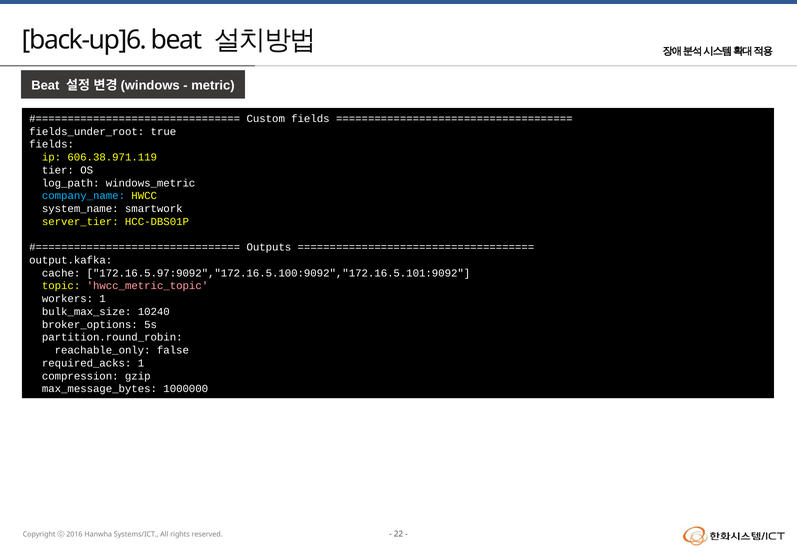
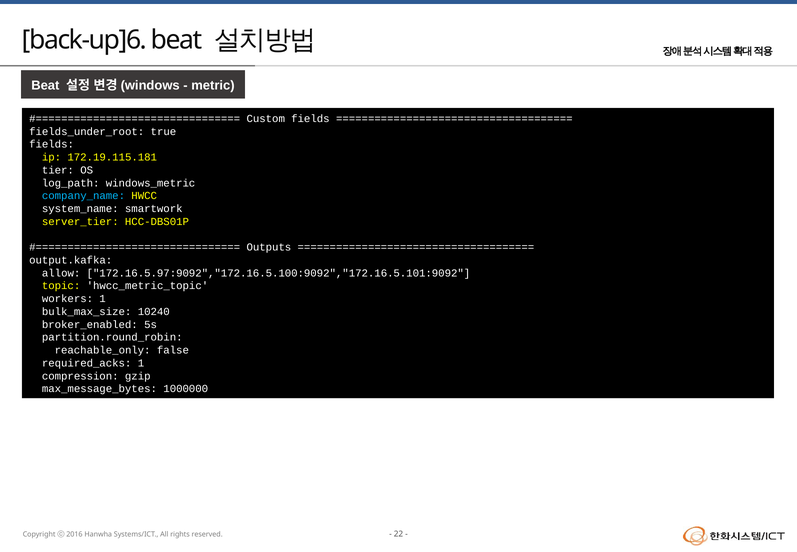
606.38.971.119: 606.38.971.119 -> 172.19.115.181 (112, 157)
cache: cache -> allow (61, 273)
hwcc_metric_topic colour: pink -> white (147, 286)
broker_options: broker_options -> broker_enabled (90, 324)
